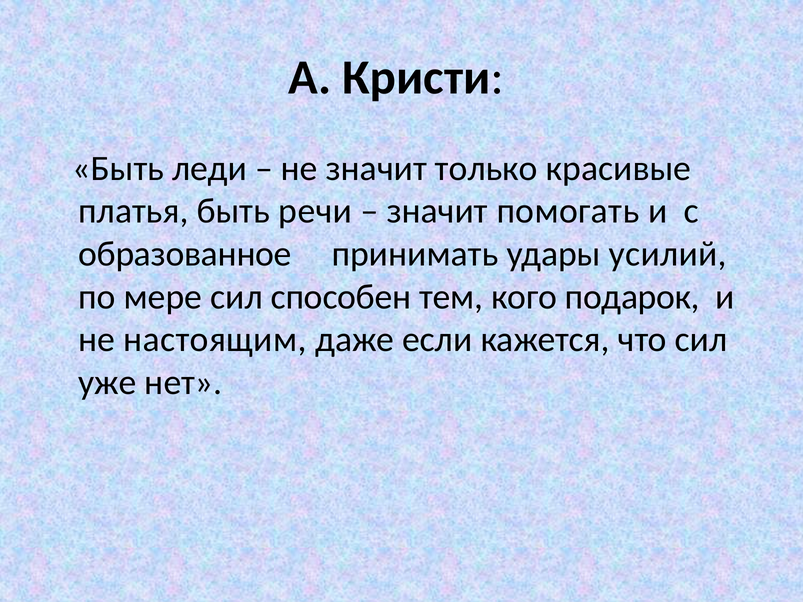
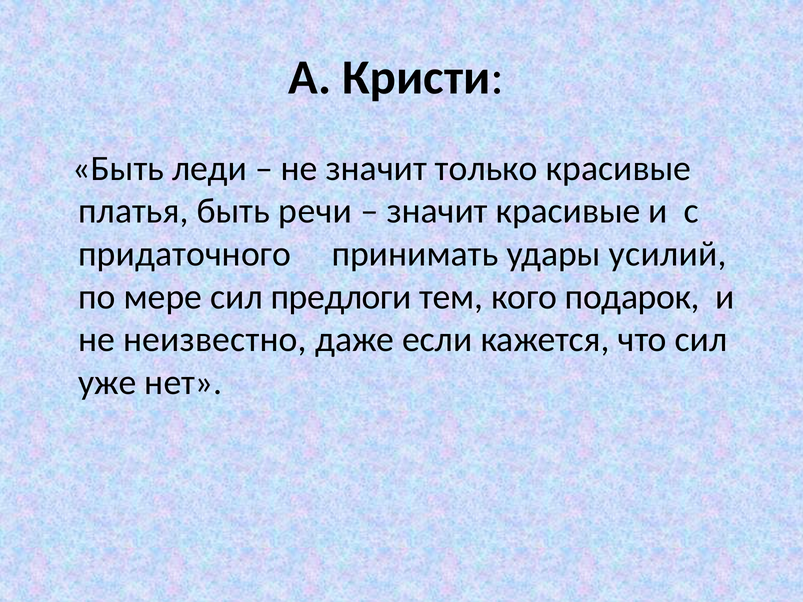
значит помогать: помогать -> красивые (568, 211)
образованное: образованное -> придаточного (185, 254)
способен: способен -> предлоги (341, 297)
настоящим: настоящим -> неизвестно (215, 340)
